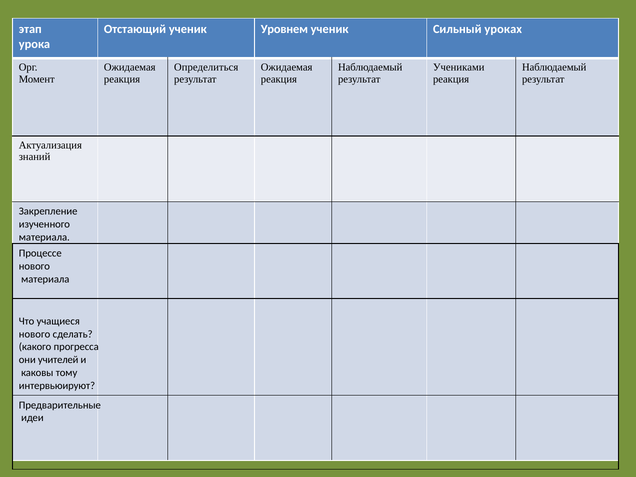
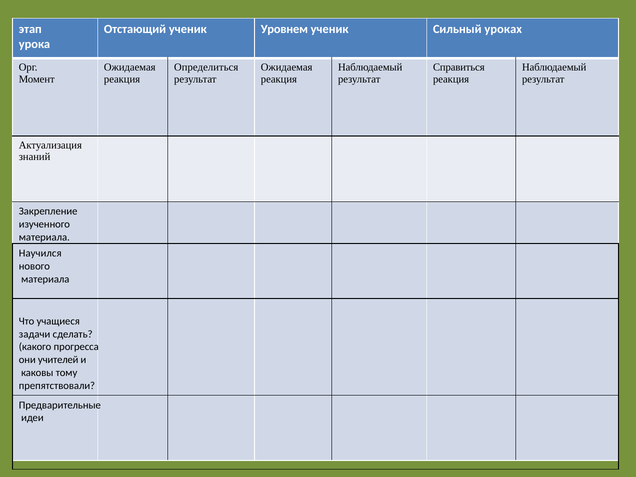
Учениками: Учениками -> Справиться (459, 67)
Процессе: Процессе -> Научился (40, 253)
нового: нового -> задачи (35, 334)
интервьюируют: интервьюируют -> препятствовали (57, 386)
